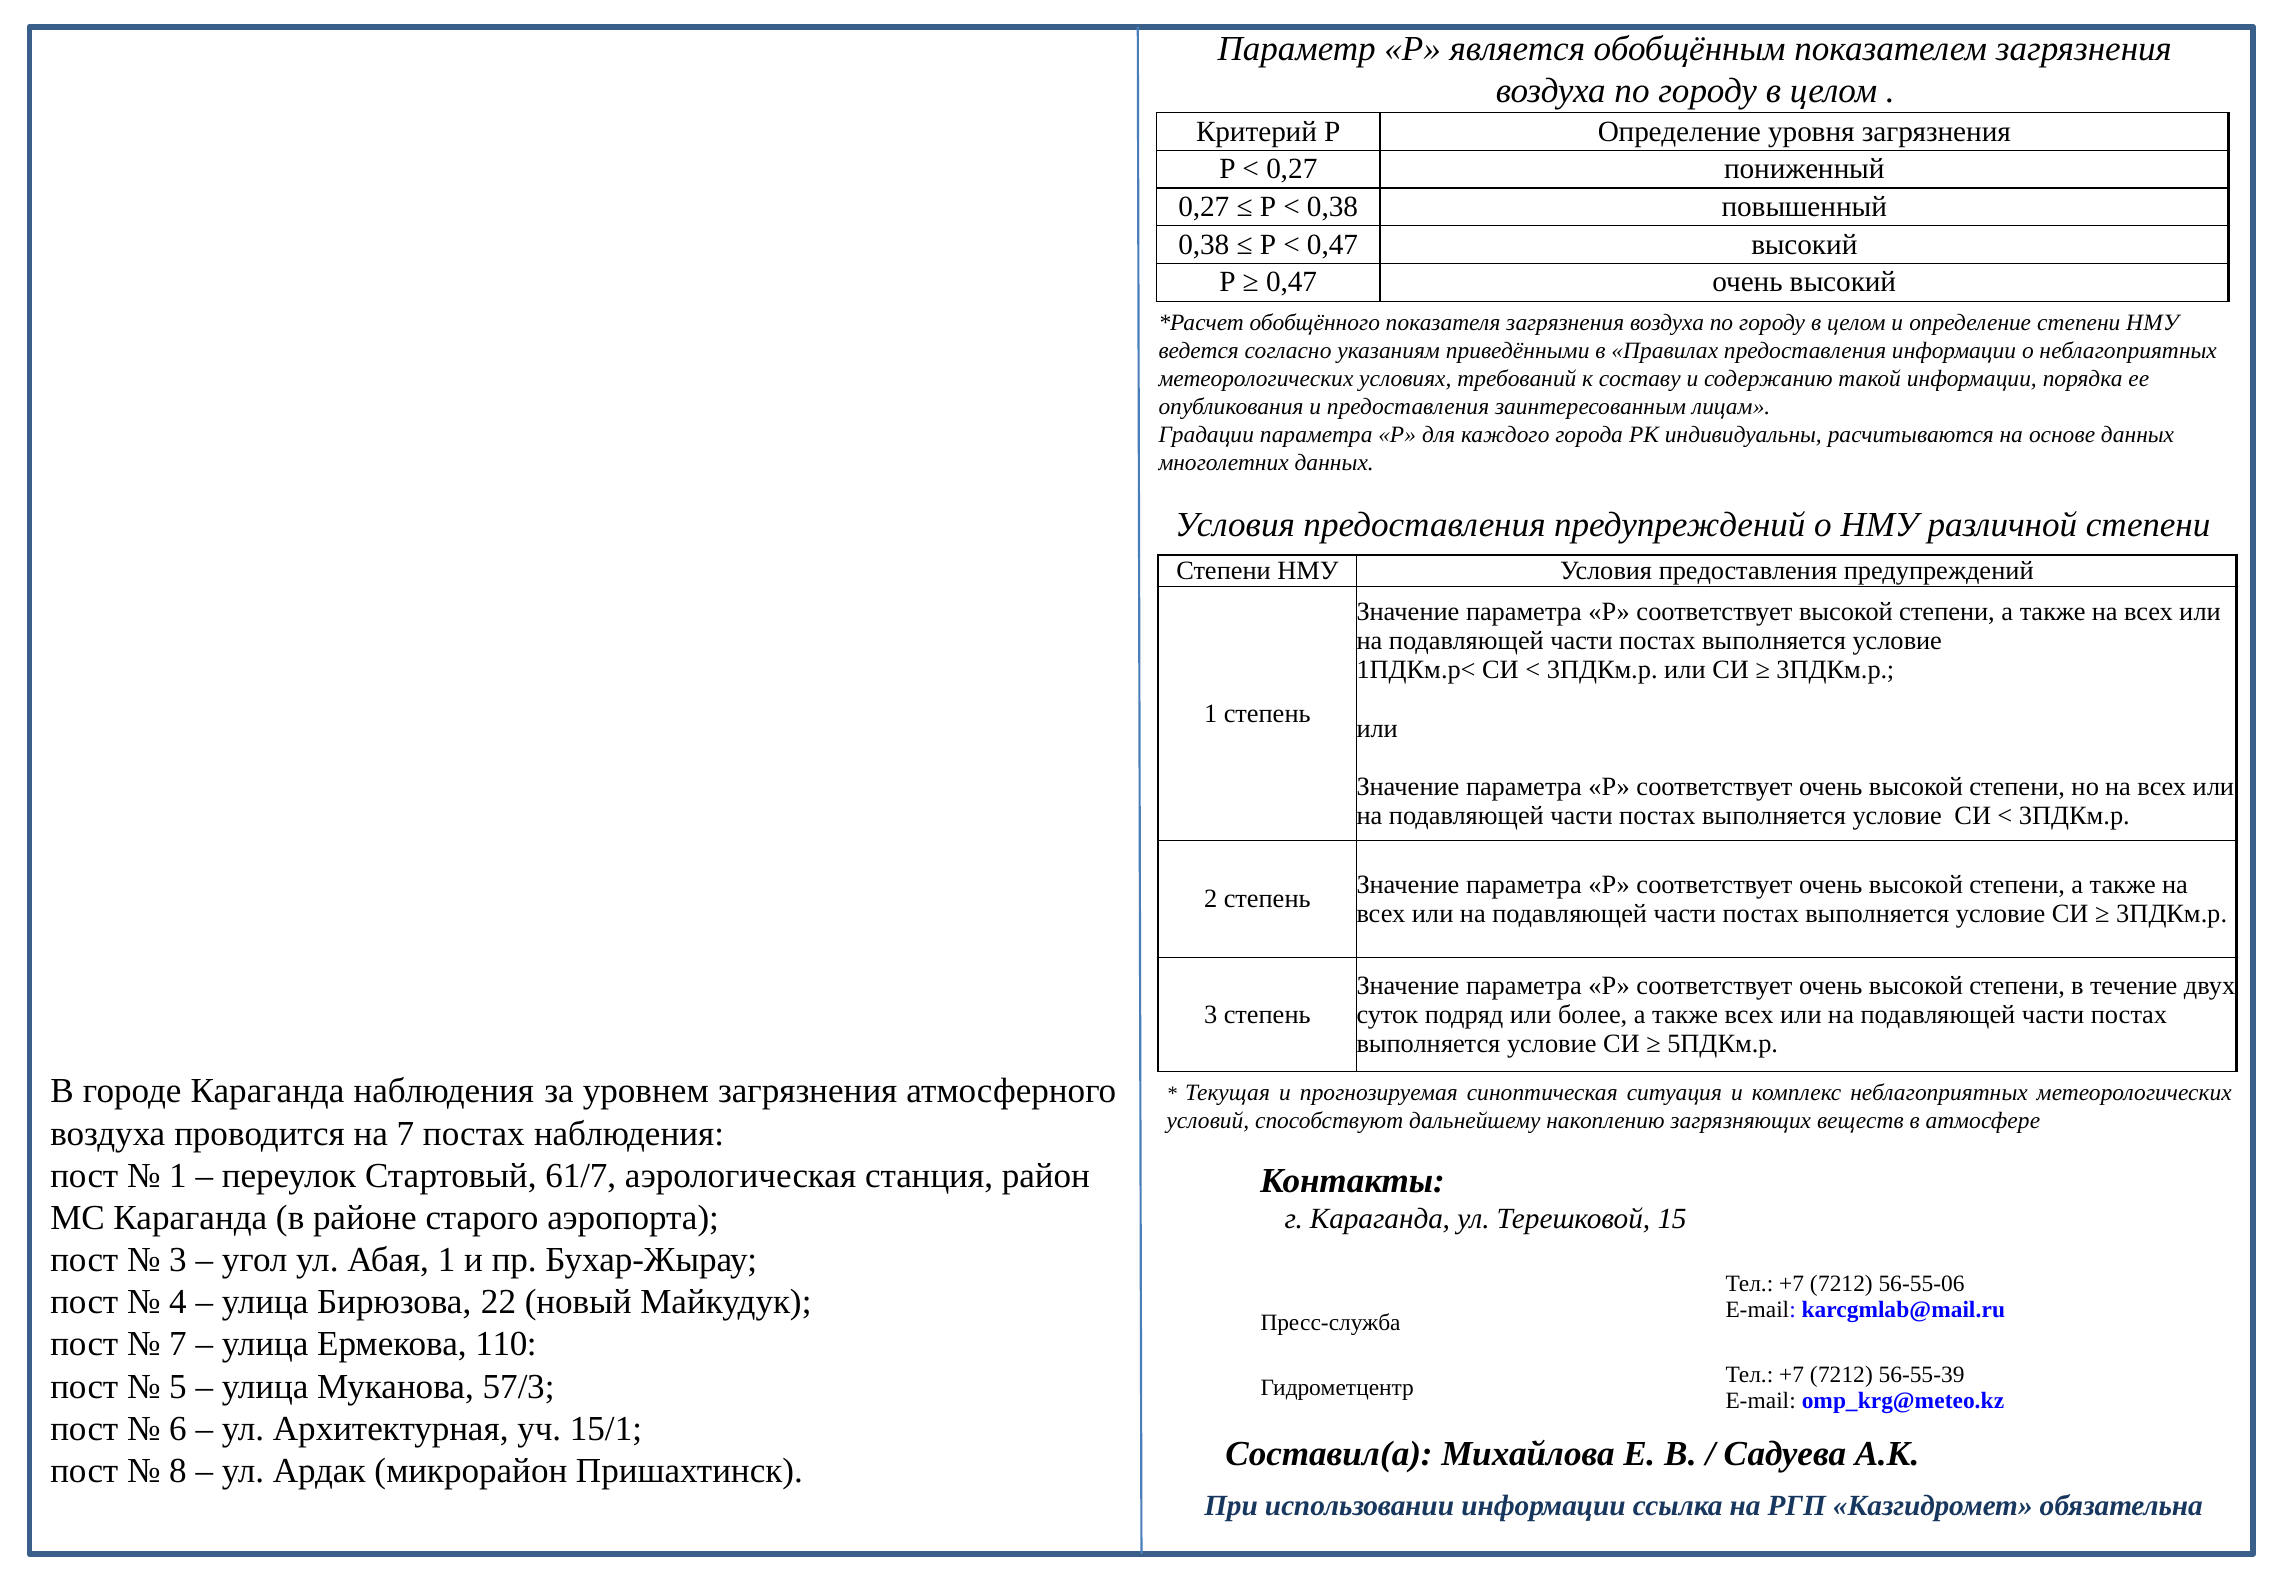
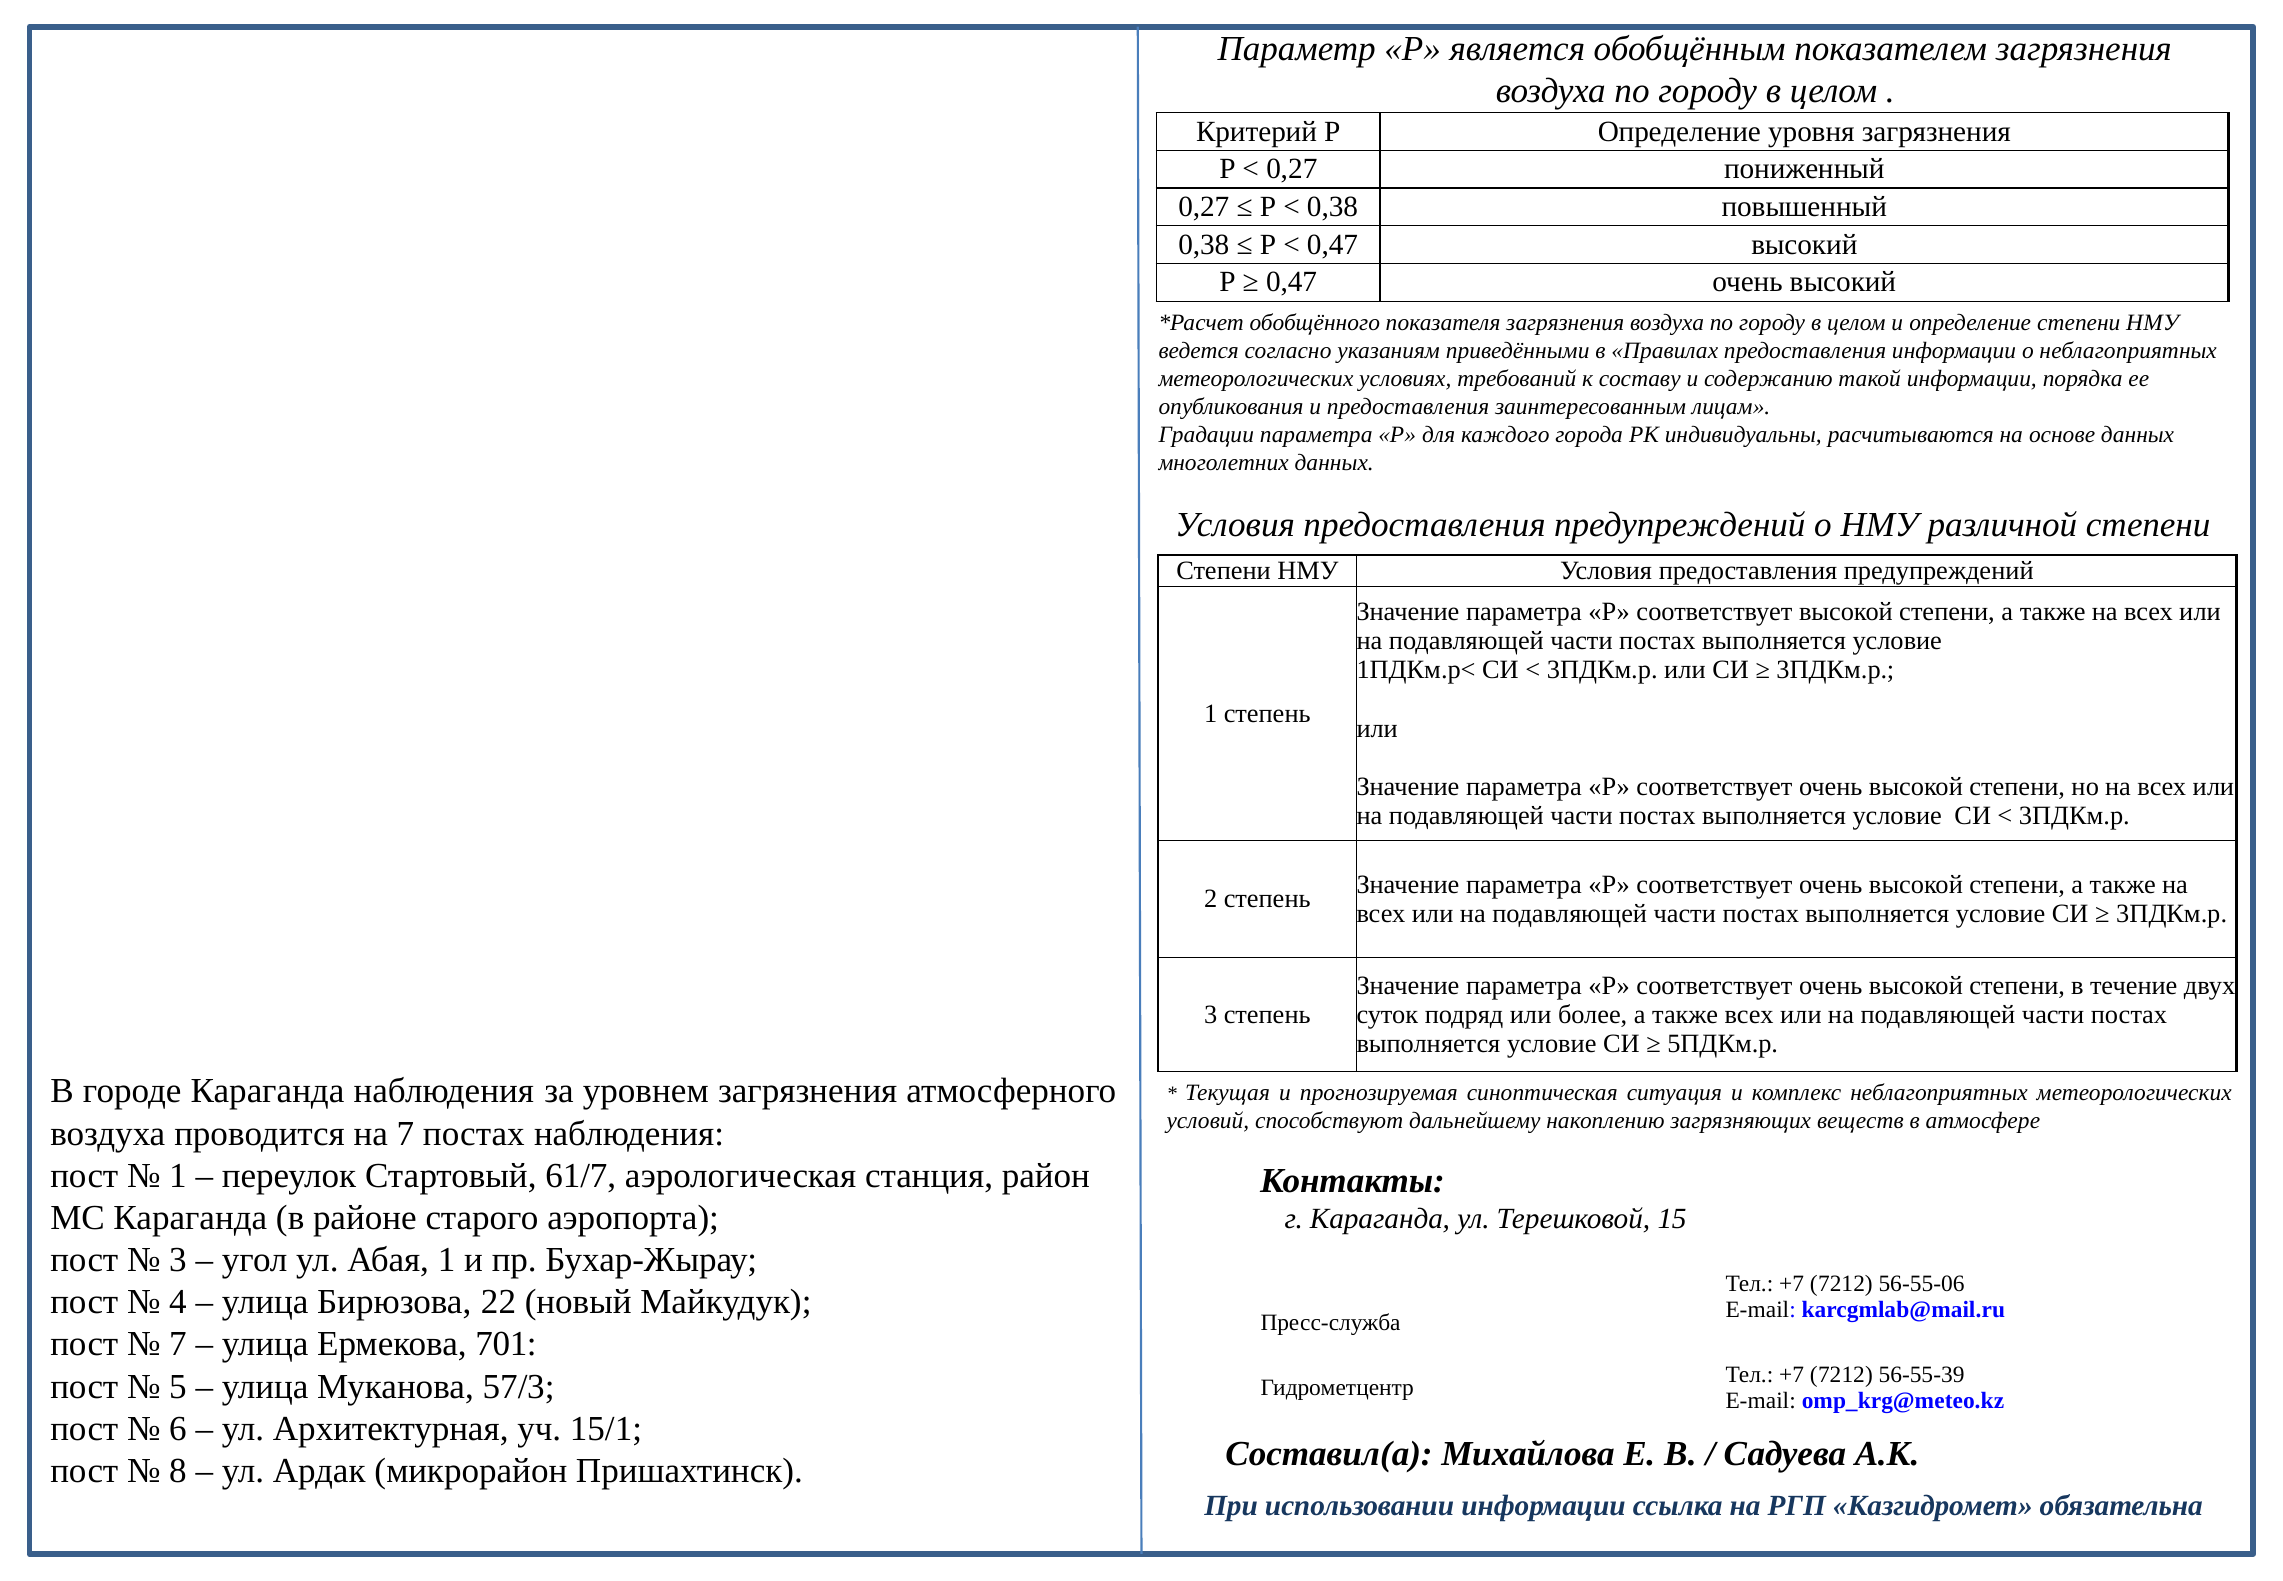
110: 110 -> 701 (506, 1344)
